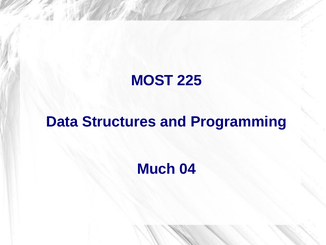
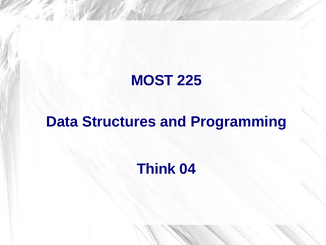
Much: Much -> Think (156, 169)
